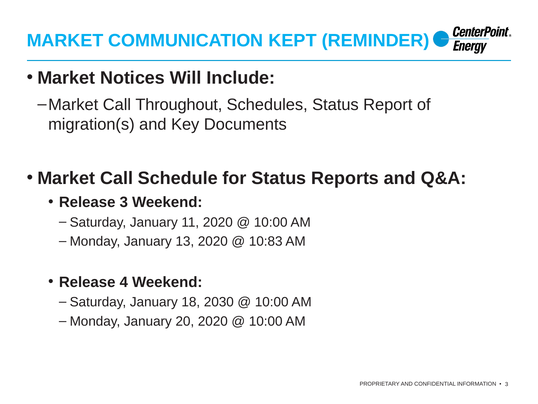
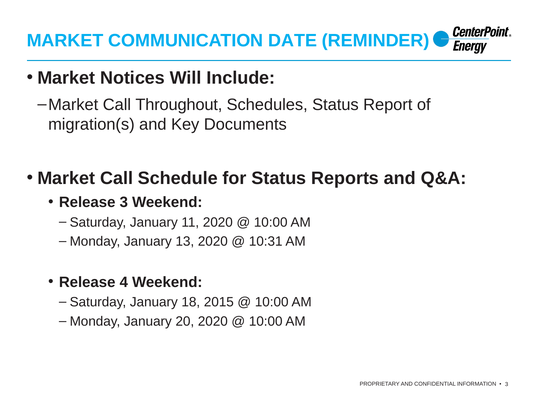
KEPT: KEPT -> DATE (293, 41)
10:83: 10:83 -> 10:31 (266, 241)
2030: 2030 -> 2015 (219, 302)
